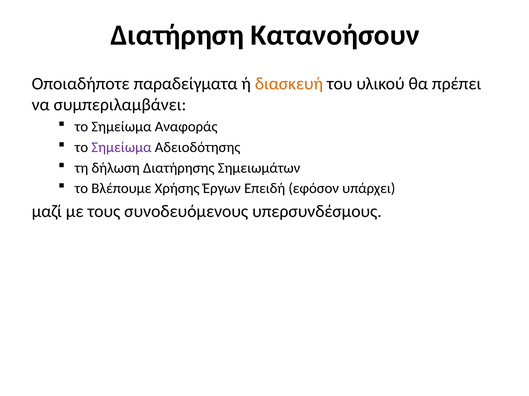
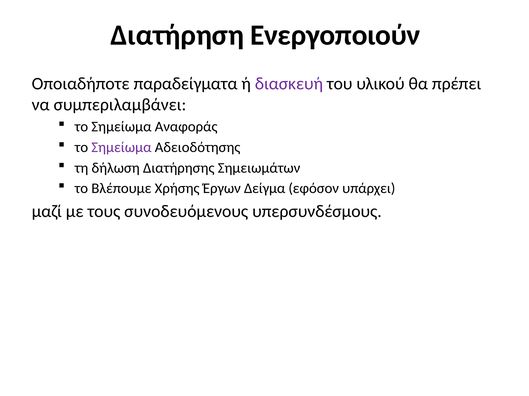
Κατανοήσουν: Κατανοήσουν -> Ενεργοποιούν (335, 35)
διασκευή colour: orange -> purple (289, 84)
Επειδή: Επειδή -> Δείγμα (265, 189)
